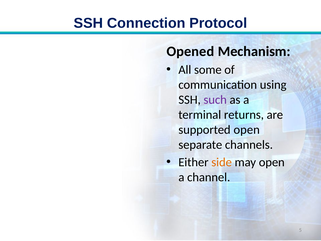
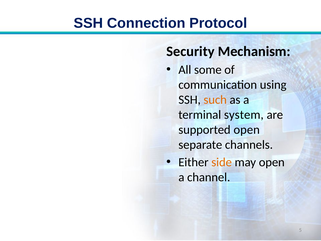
Opened: Opened -> Security (190, 51)
such colour: purple -> orange (215, 100)
returns: returns -> system (244, 115)
